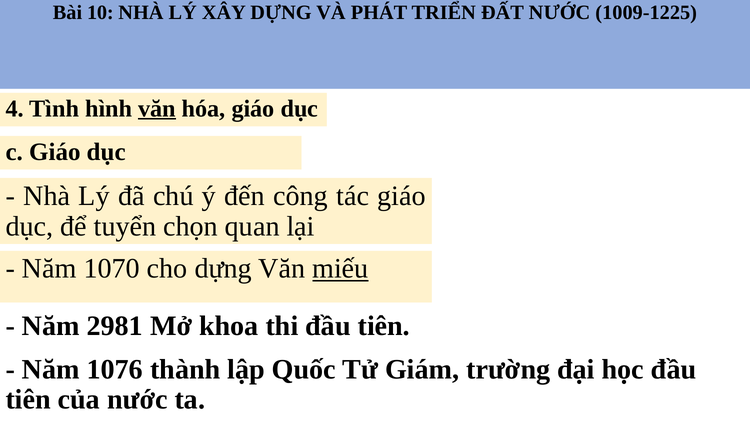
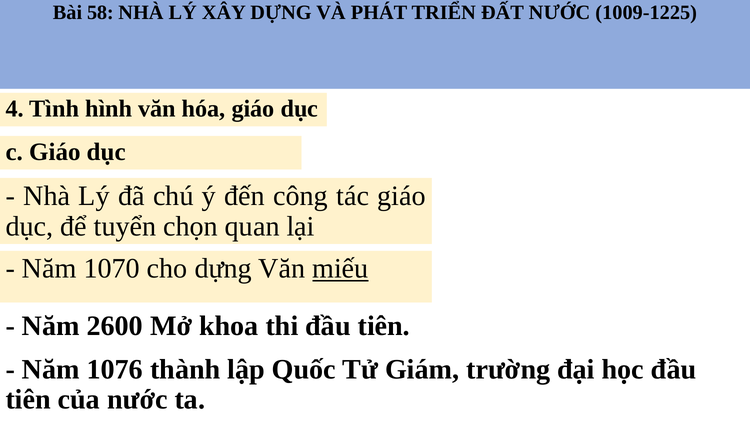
10: 10 -> 58 (100, 13)
văn underline: present -> none (157, 109)
2981: 2981 -> 2600 (115, 326)
